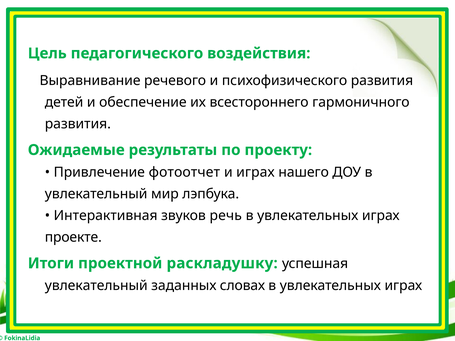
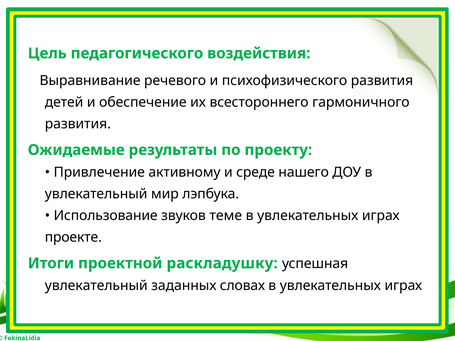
фотоотчет: фотоотчет -> активному (185, 172)
и играх: играх -> среде (256, 172)
Интерактивная: Интерактивная -> Использование (106, 216)
речь: речь -> теме (226, 216)
